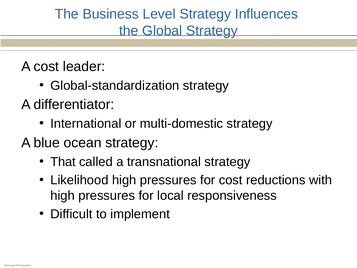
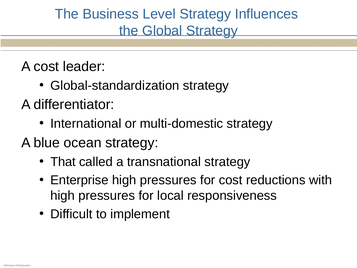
Likelihood: Likelihood -> Enterprise (79, 180)
